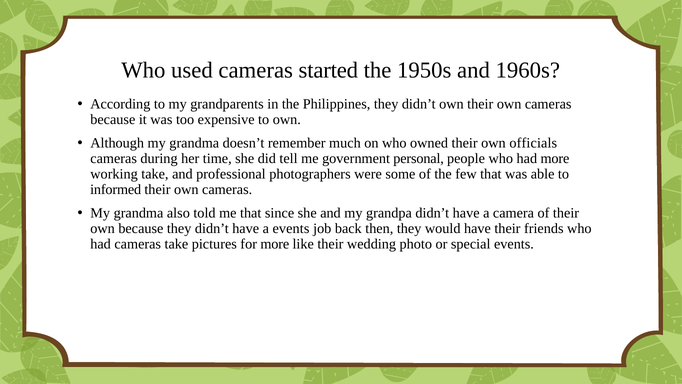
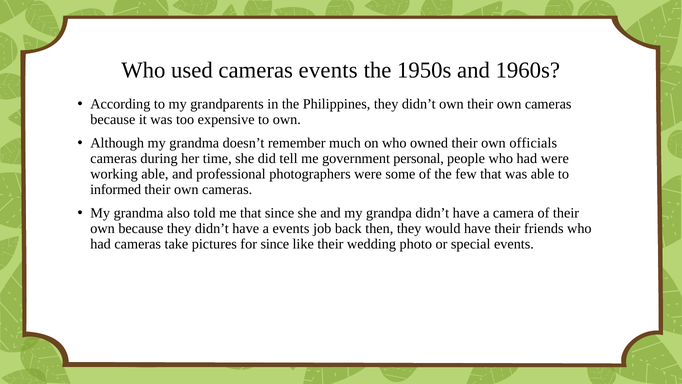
cameras started: started -> events (328, 70)
had more: more -> were (555, 158)
working take: take -> able (155, 174)
for more: more -> since (275, 244)
